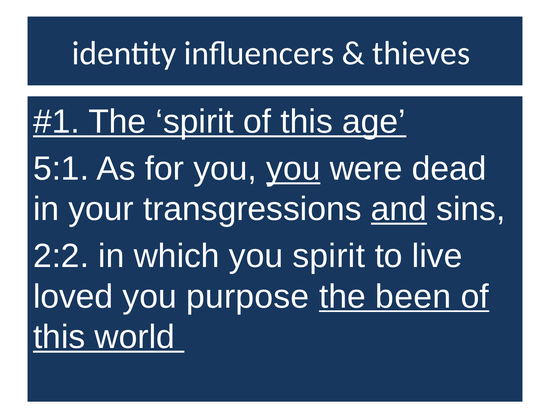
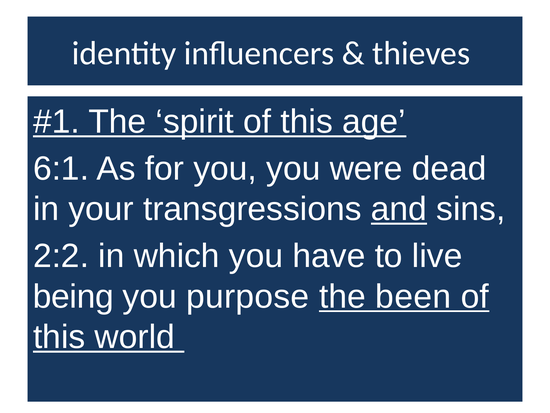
5:1: 5:1 -> 6:1 (61, 169)
you underline: present -> none (293, 169)
you spirit: spirit -> have (329, 256)
loved: loved -> being (73, 296)
